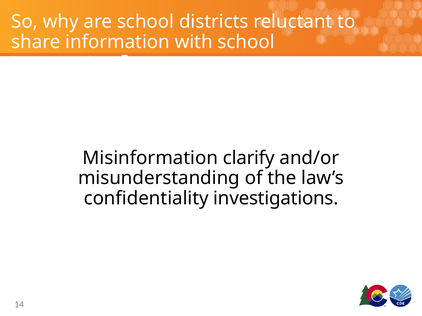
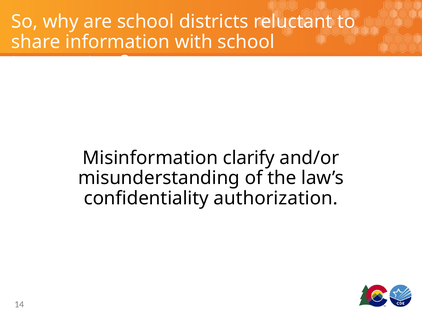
investigations: investigations -> authorization (276, 199)
